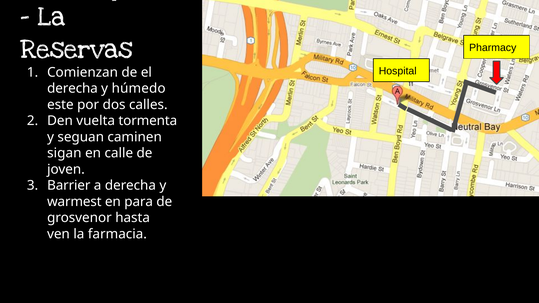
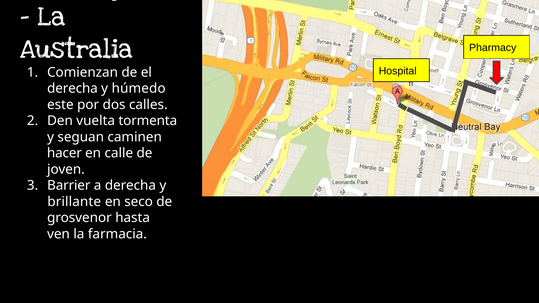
Reservas: Reservas -> Australia (76, 49)
sigan: sigan -> hacer (64, 153)
warmest: warmest -> brillante (74, 202)
para: para -> seco (139, 202)
